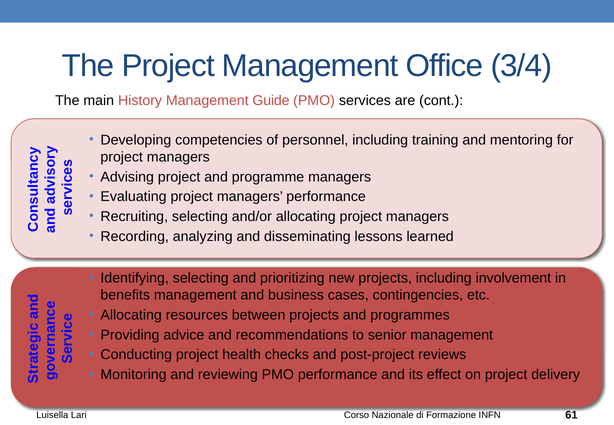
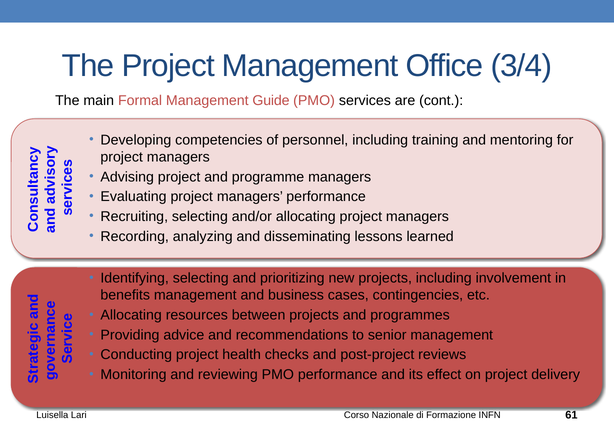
History: History -> Formal (140, 100)
